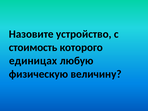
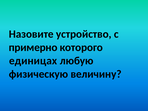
стоимость: стоимость -> примерно (33, 47)
